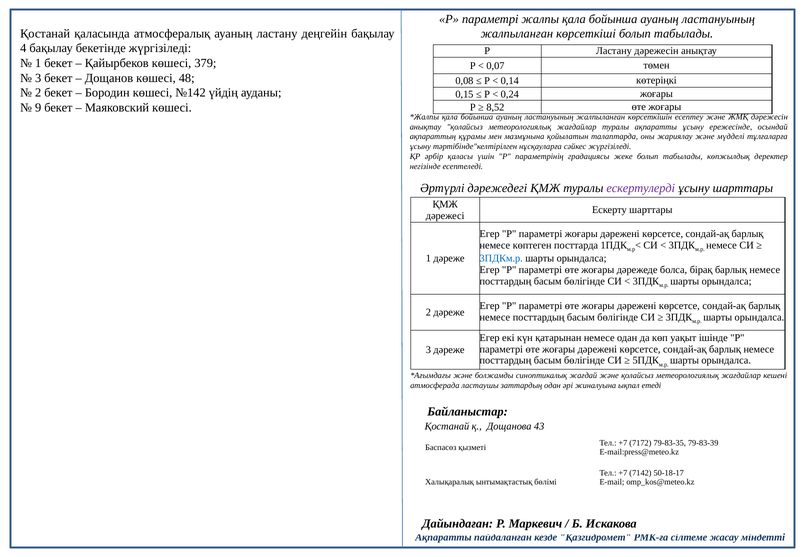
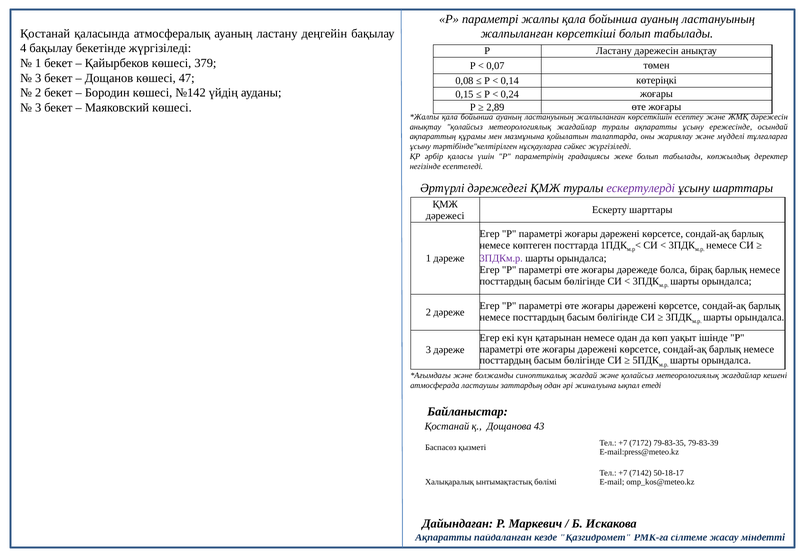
48: 48 -> 47 (187, 78)
9: 9 -> 3 (38, 108)
8,52: 8,52 -> 2,89 (495, 108)
3ПДКм.р colour: blue -> purple (501, 259)
